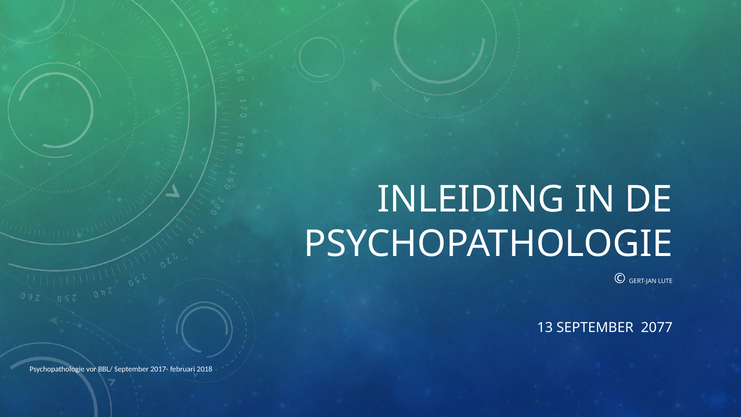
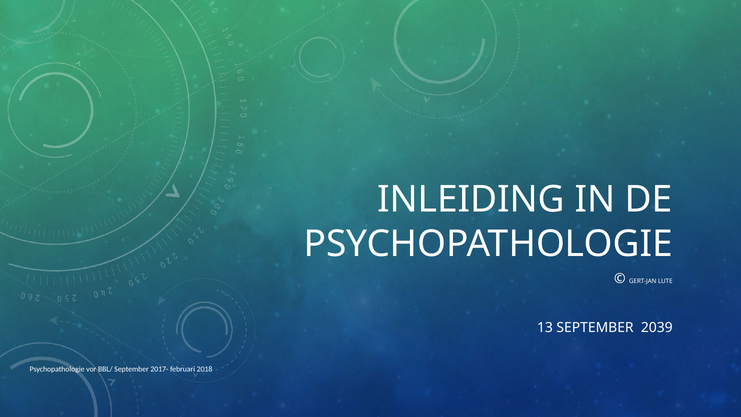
2077: 2077 -> 2039 (657, 327)
